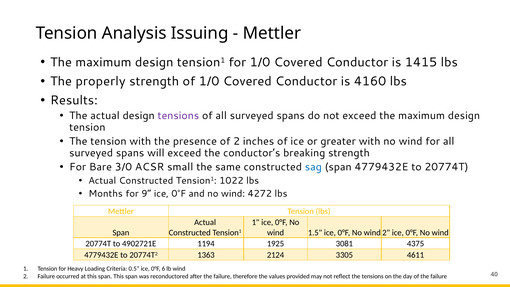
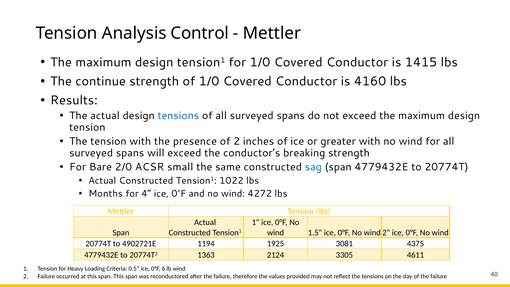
Issuing: Issuing -> Control (200, 33)
properly: properly -> continue (101, 81)
tensions colour: purple -> blue (178, 116)
3/0: 3/0 -> 2/0 (123, 167)
9: 9 -> 4 (146, 193)
